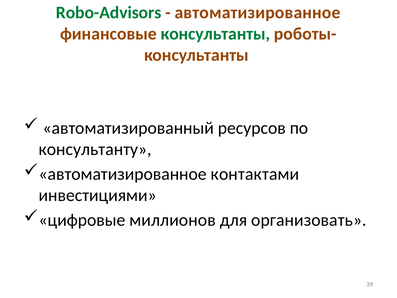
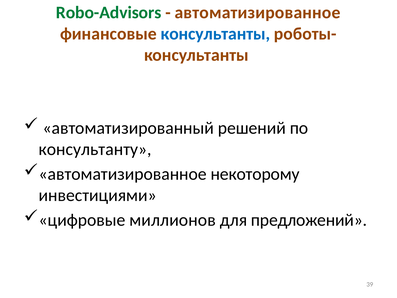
консультанты colour: green -> blue (215, 34)
ресурсов: ресурсов -> решений (252, 128)
контактами: контактами -> некоторому (255, 174)
организовать: организовать -> предложений (309, 220)
